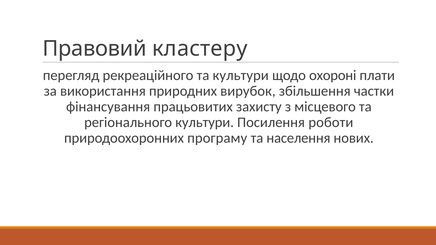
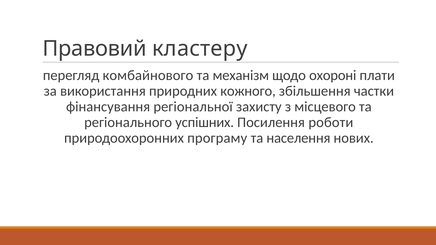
рекреаційного: рекреаційного -> комбайнового (148, 75)
та культури: культури -> механізм (241, 75)
вирубок: вирубок -> кожного (248, 91)
працьовитих: працьовитих -> регіональної (193, 107)
регіонального культури: культури -> успішних (205, 123)
